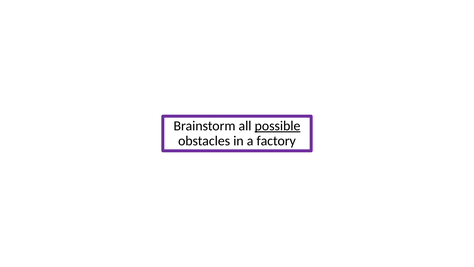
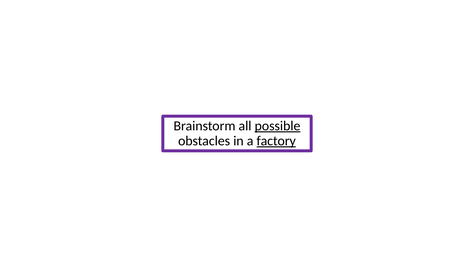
factory underline: none -> present (276, 141)
